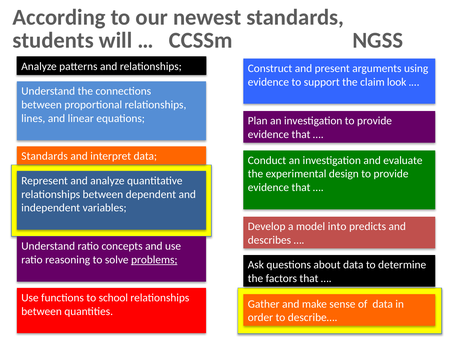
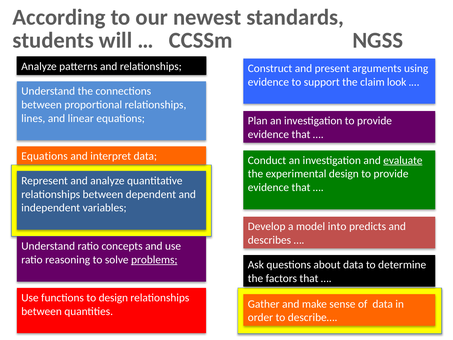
Standards: Standards -> Equations (45, 156)
evaluate underline: none -> present (403, 160)
to school: school -> design (113, 297)
